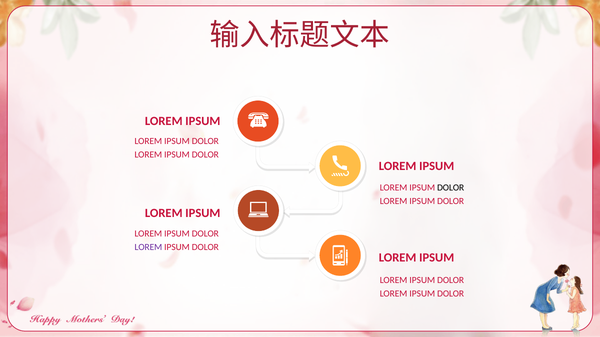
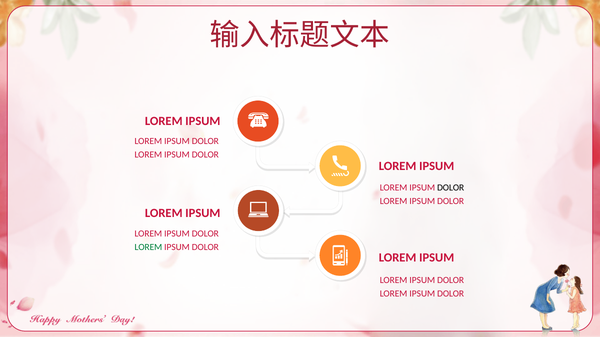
LOREM colour: purple -> green (148, 247)
